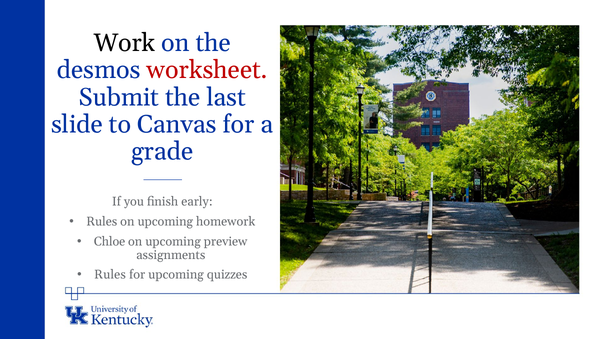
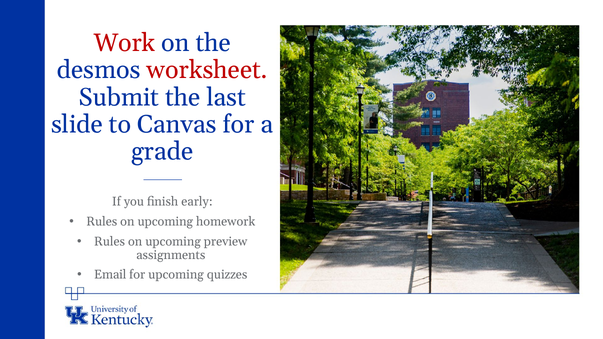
Work colour: black -> red (124, 43)
Chloe: Chloe -> Rules (110, 241)
Rules: Rules -> Email (110, 275)
